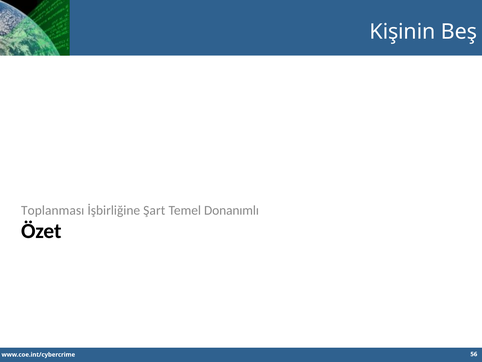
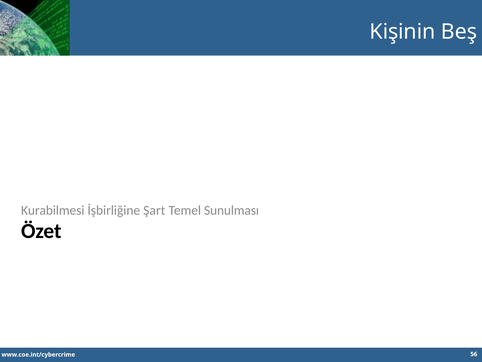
Toplanması: Toplanması -> Kurabilmesi (53, 210)
Donanımlı: Donanımlı -> Sunulması (232, 210)
